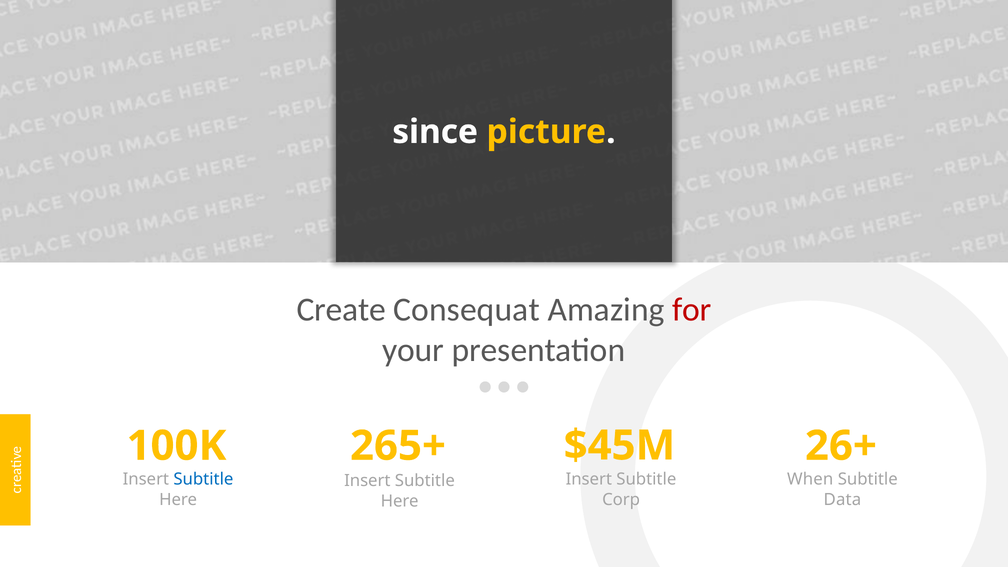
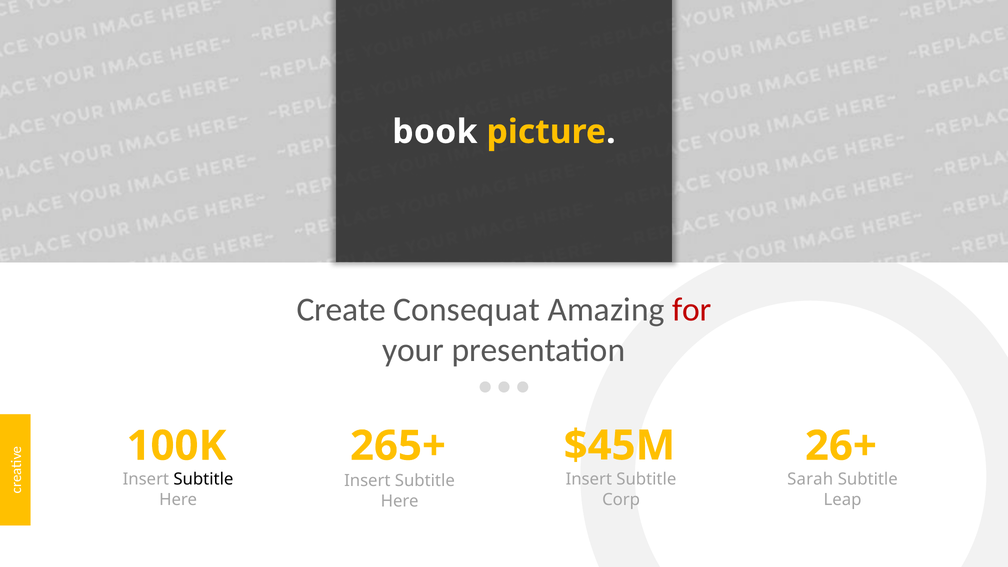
since: since -> book (435, 132)
Subtitle colour: blue -> black (203, 479)
When: When -> Sarah (810, 479)
Data: Data -> Leap (843, 500)
